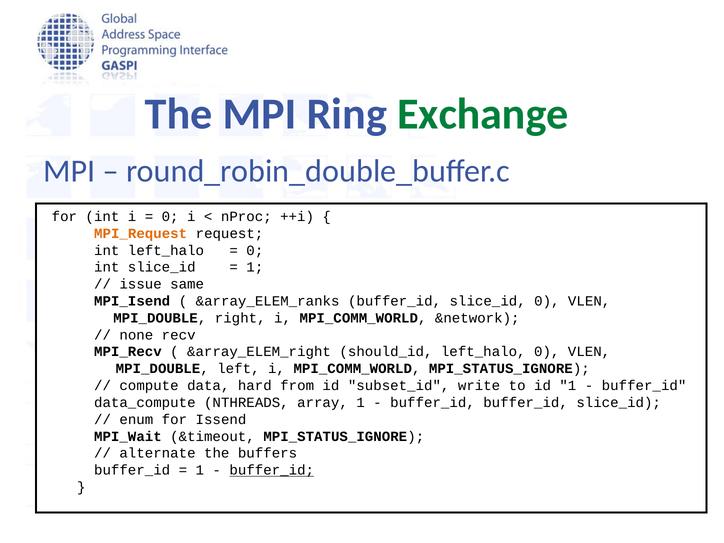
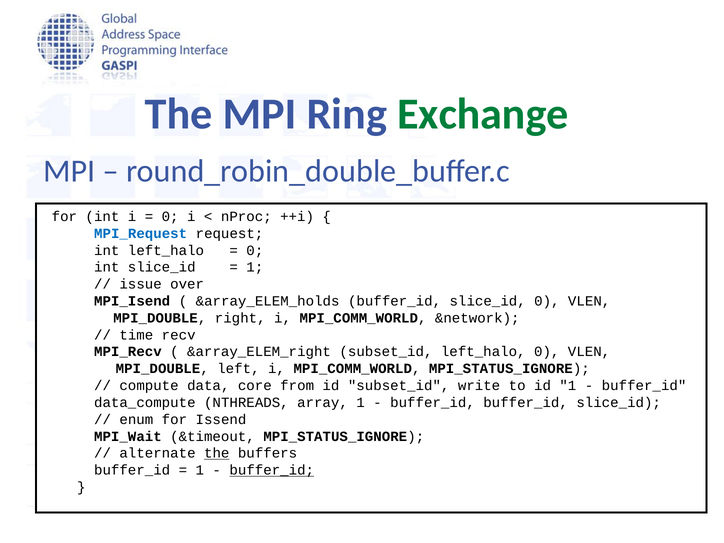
MPI_Request colour: orange -> blue (141, 234)
same: same -> over (187, 284)
&array_ELEM_ranks: &array_ELEM_ranks -> &array_ELEM_holds (268, 301)
none: none -> time (136, 335)
&array_ELEM_right should_id: should_id -> subset_id (386, 352)
hard: hard -> core (255, 386)
the underline: none -> present (217, 453)
